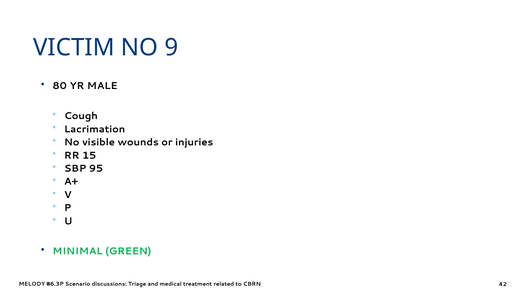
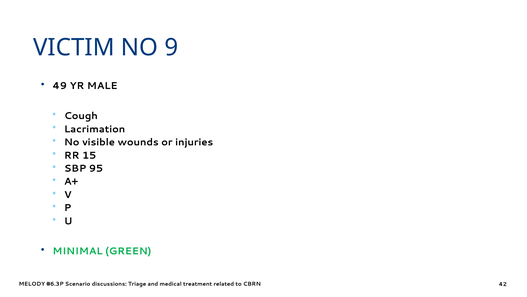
80: 80 -> 49 (60, 86)
